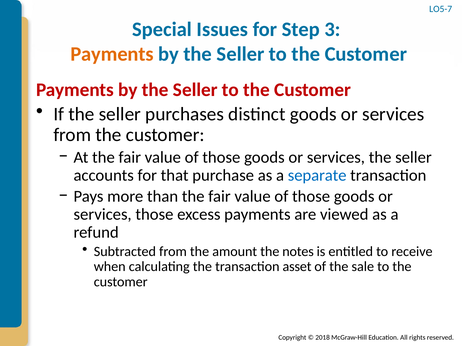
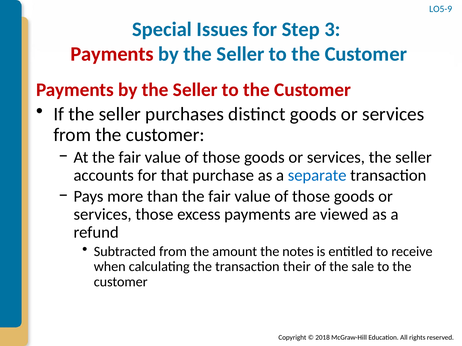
LO5-7: LO5-7 -> LO5-9 (441, 9)
Payments colour: orange -> red (112, 54)
asset: asset -> their (297, 267)
